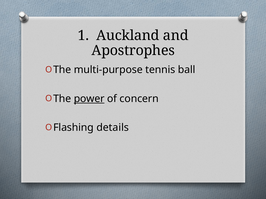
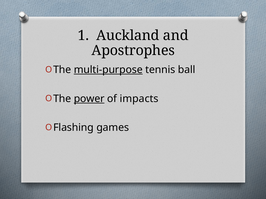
multi-purpose underline: none -> present (108, 70)
concern: concern -> impacts (139, 99)
details: details -> games (113, 128)
